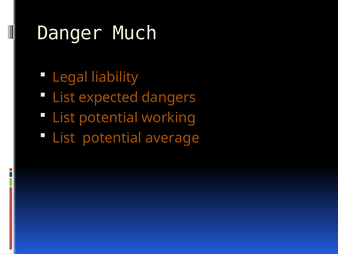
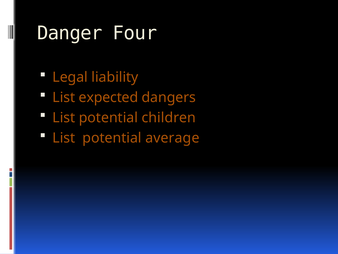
Much: Much -> Four (135, 33)
working: working -> children (169, 117)
